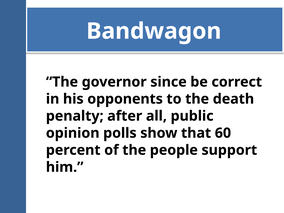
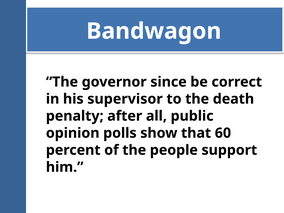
opponents: opponents -> supervisor (125, 99)
